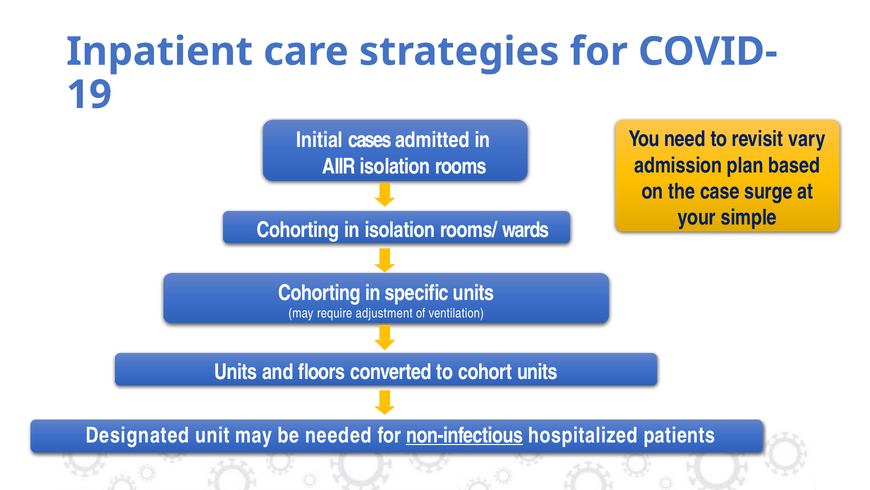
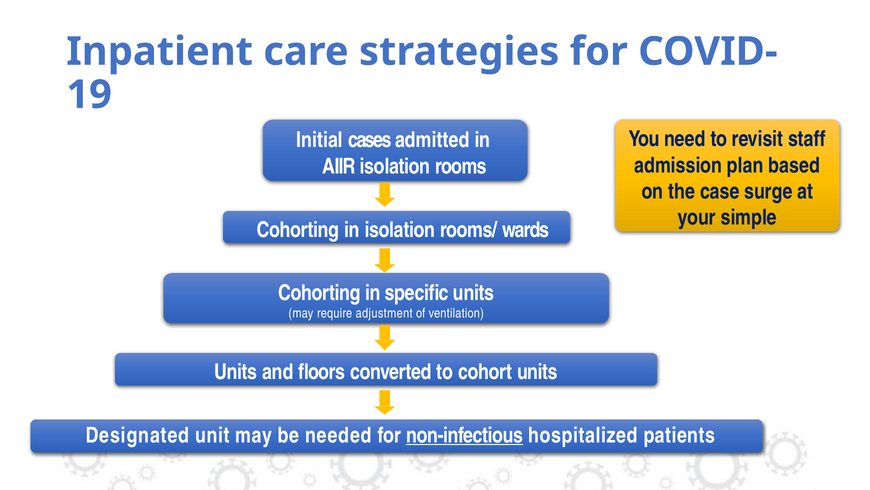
vary: vary -> staff (807, 139)
